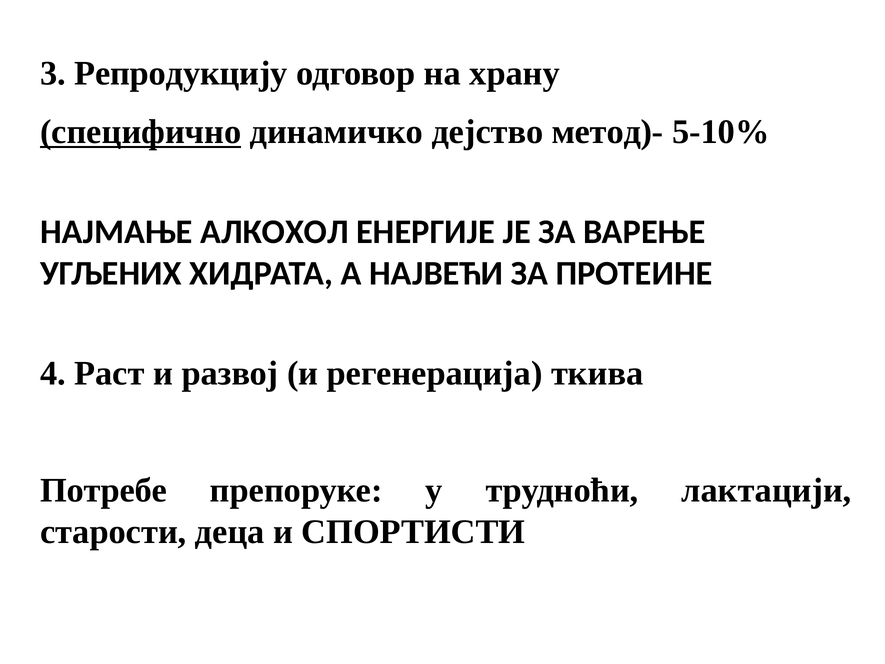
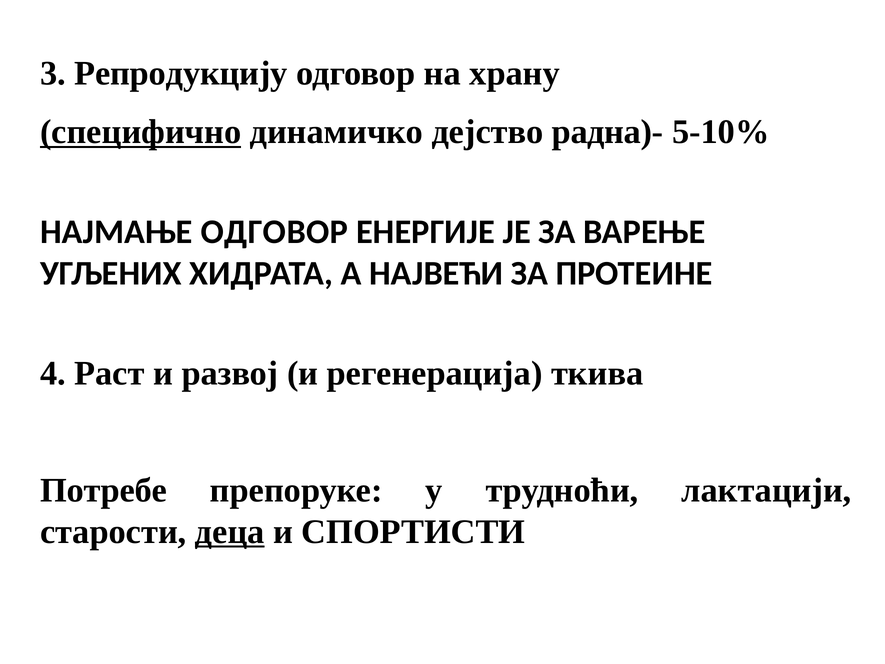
метод)-: метод)- -> радна)- (608, 132)
НАЈМАЊЕ АЛКОХОЛ: АЛКОХОЛ -> ОДГОВОР (274, 232)
деца underline: none -> present (230, 531)
